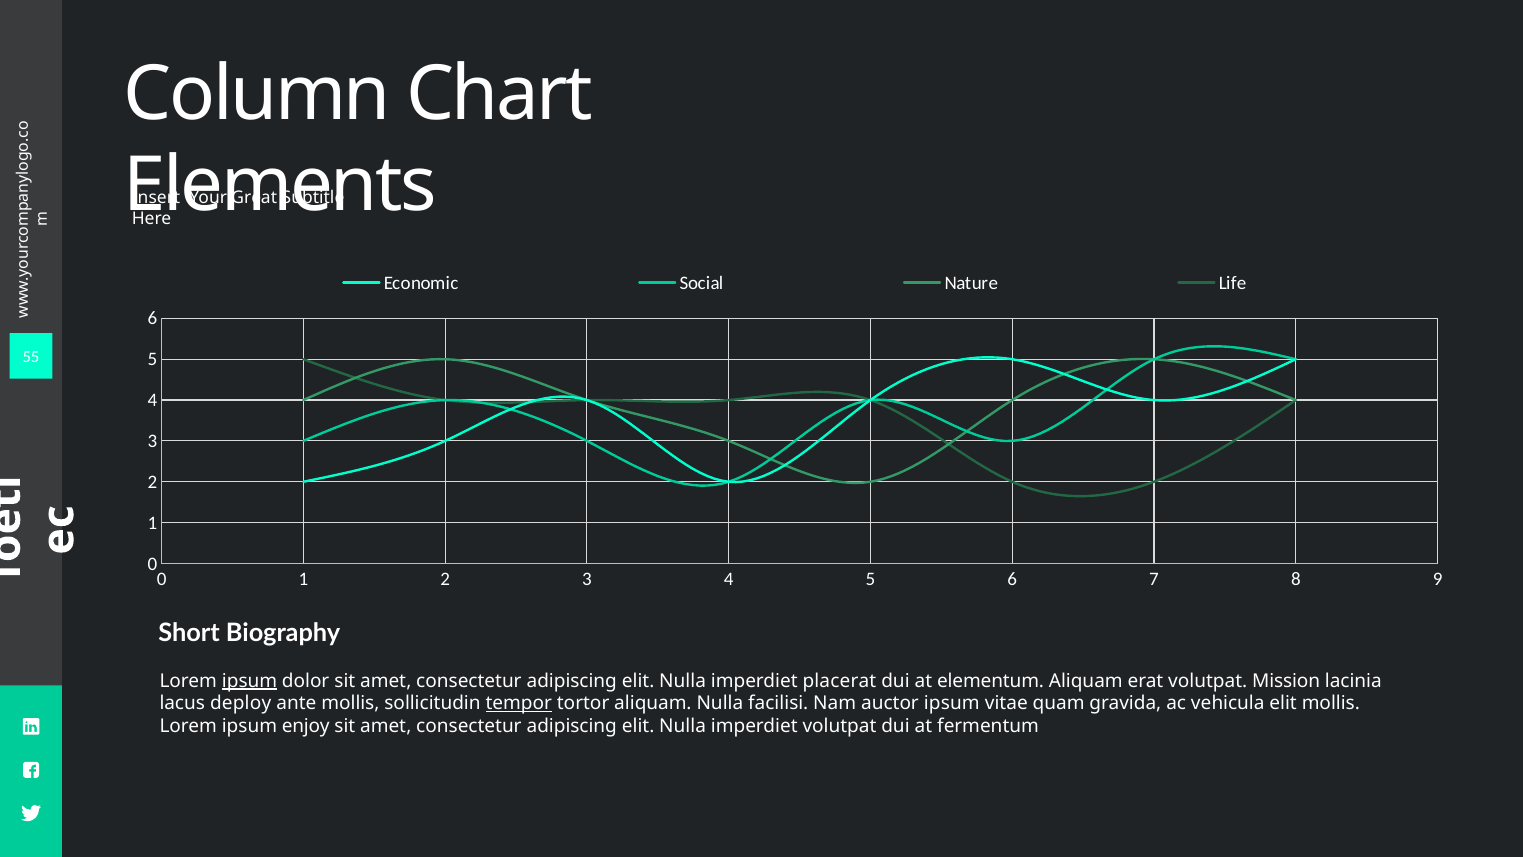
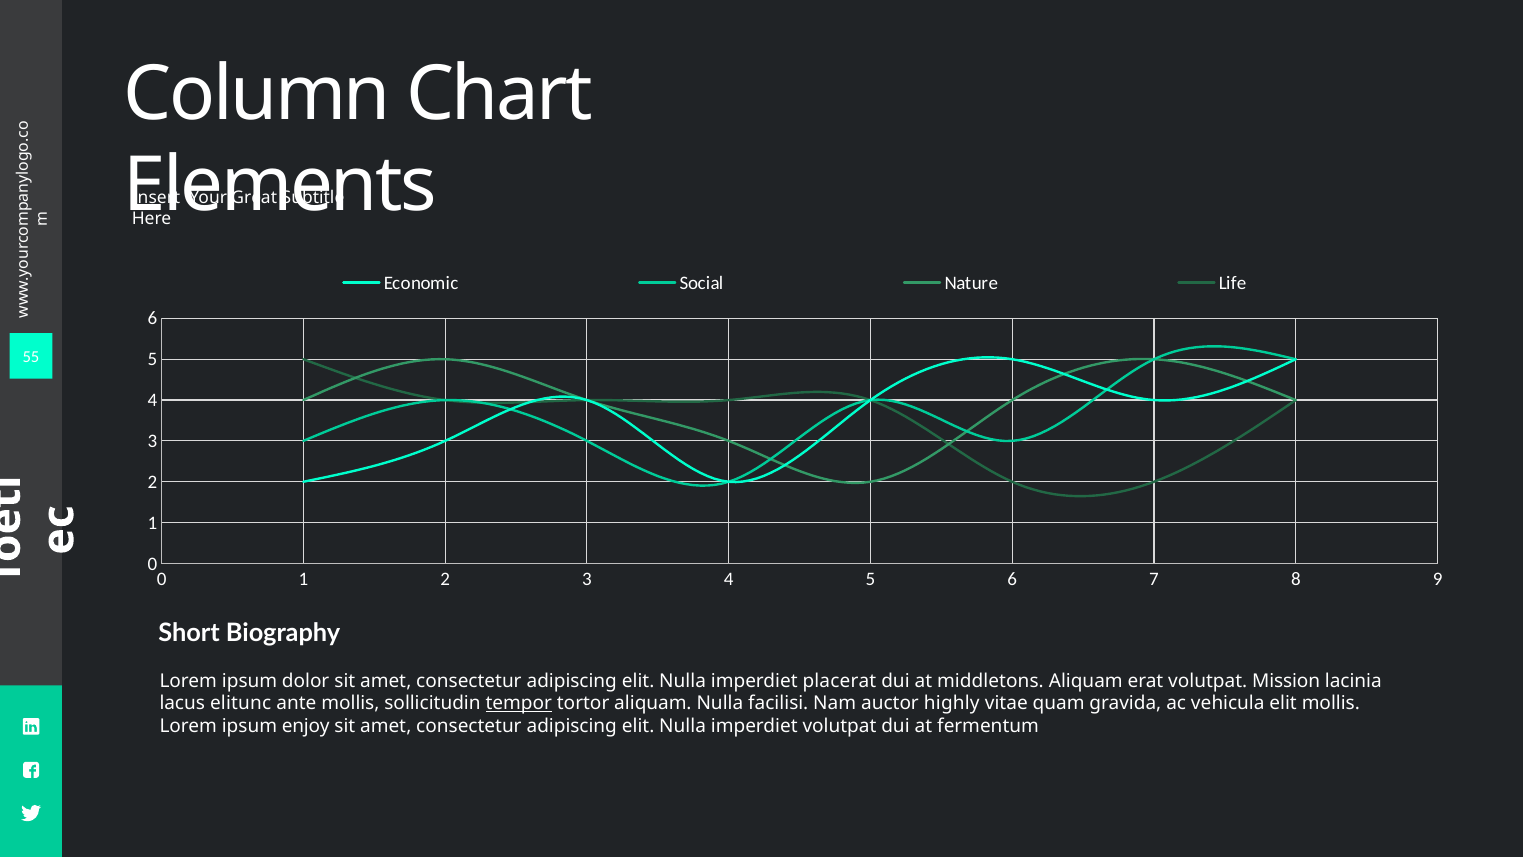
ipsum underline: present -> none (250, 681)
elementum: elementum -> middletons (990, 681)
deploy: deploy -> elitunc (241, 703)
auctor ipsum: ipsum -> highly (952, 703)
